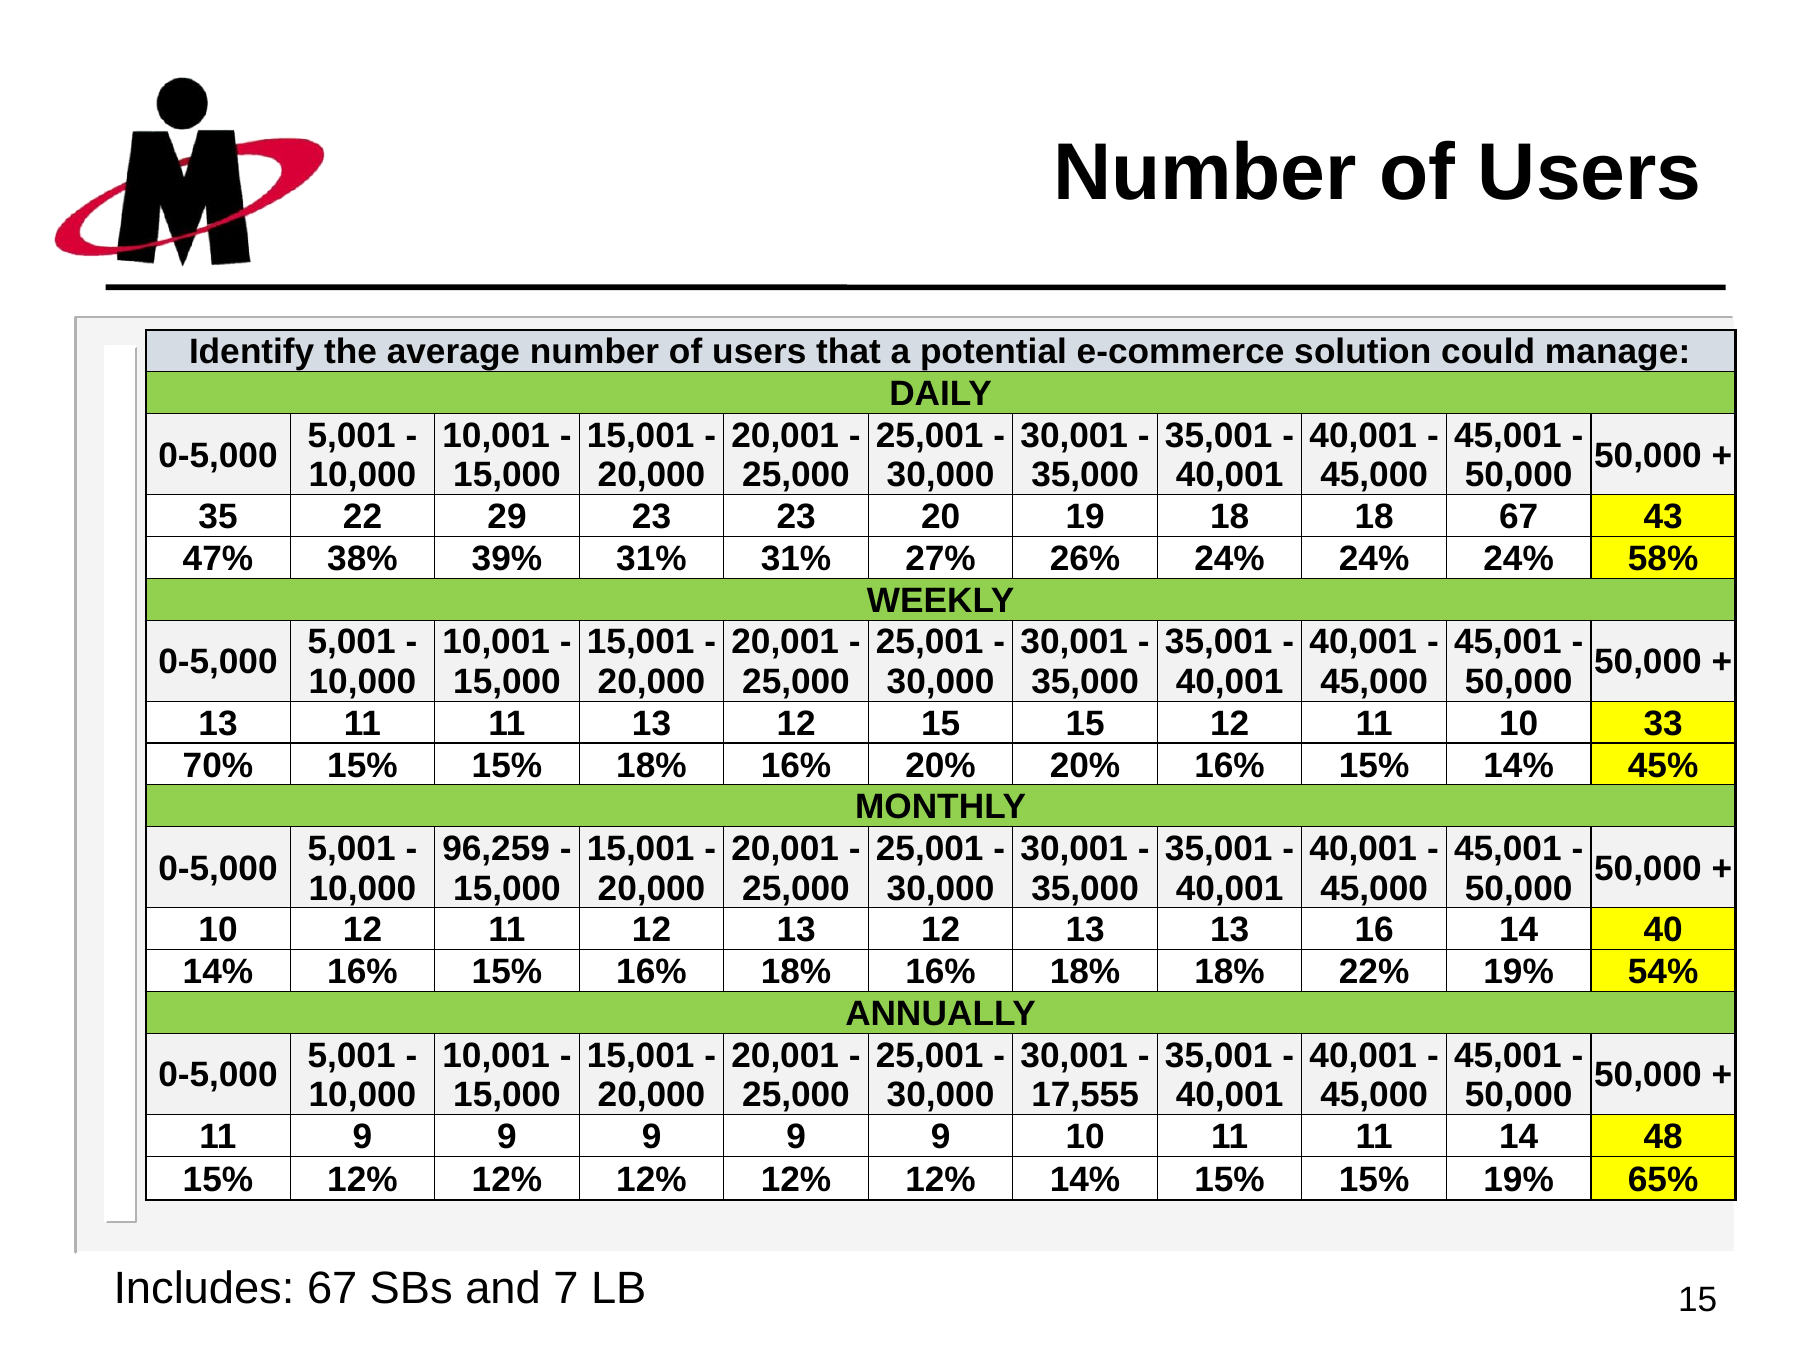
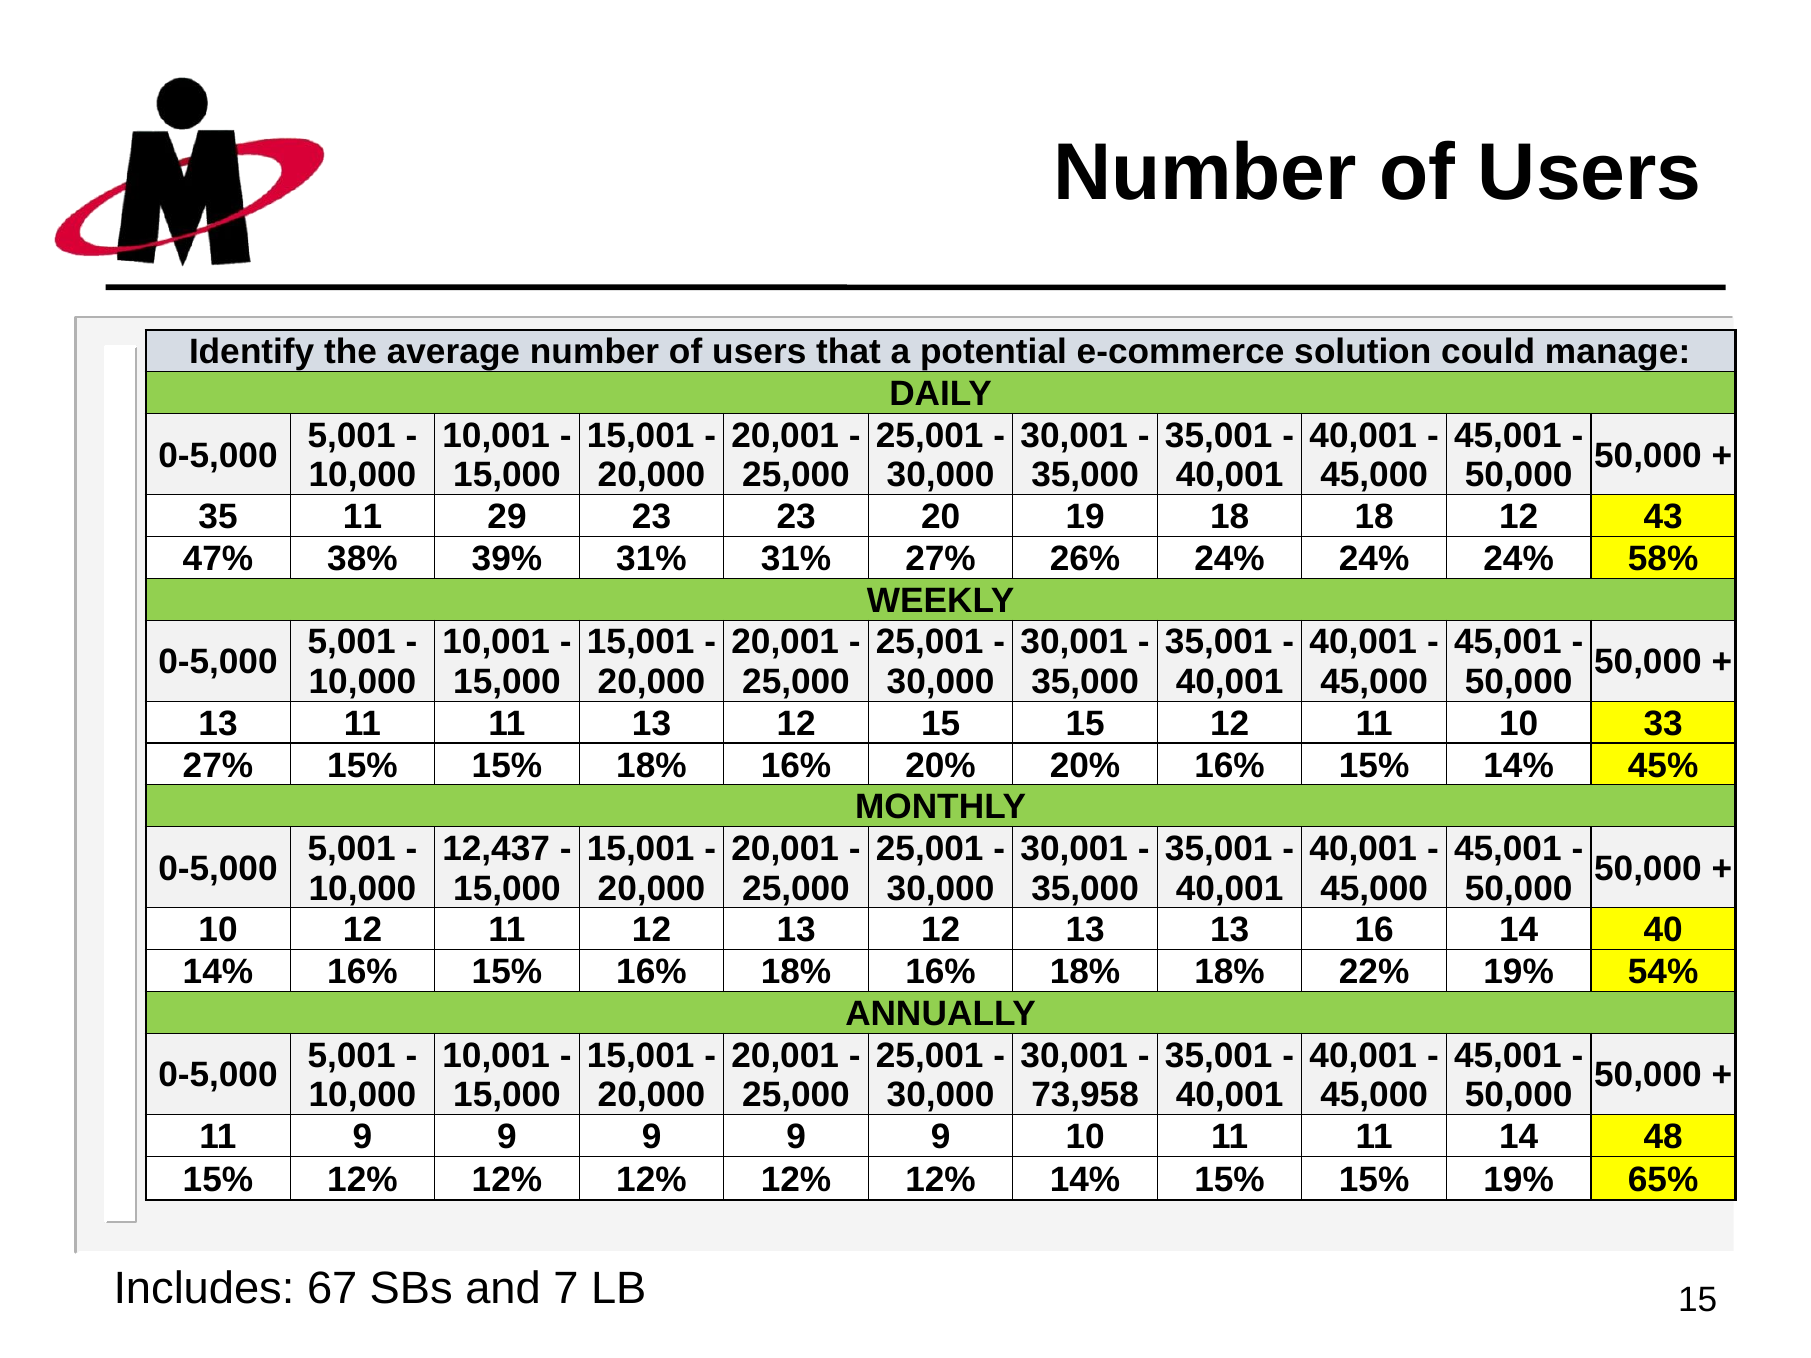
35 22: 22 -> 11 (363, 517)
18 67: 67 -> 12 (1519, 517)
70%: 70% -> 27% (218, 766)
96,259: 96,259 -> 12,437 (496, 849)
17,555: 17,555 -> 73,958 (1085, 1095)
